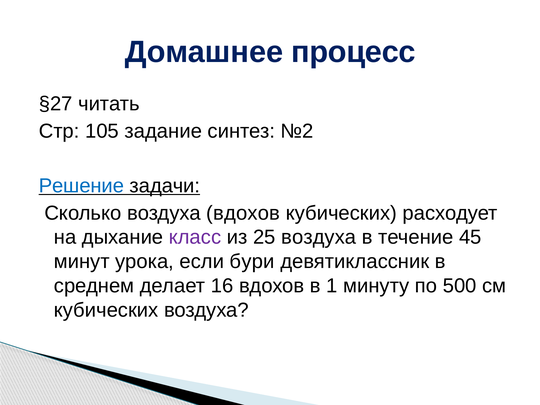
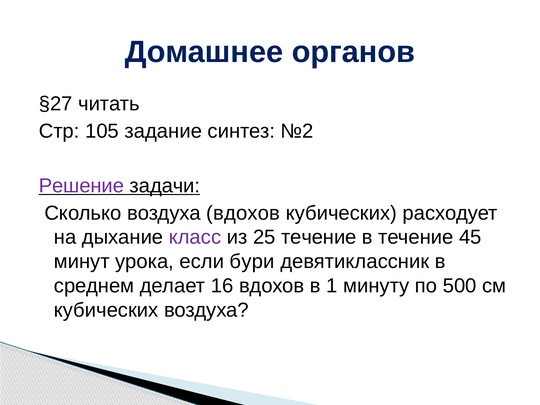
процесс: процесс -> органов (353, 52)
Решение colour: blue -> purple (81, 186)
25 воздуха: воздуха -> течение (319, 237)
